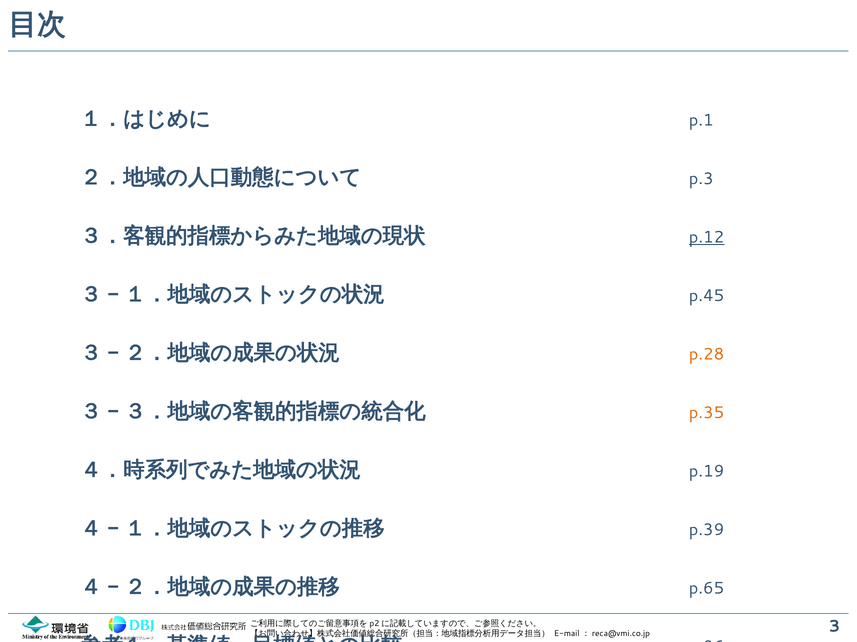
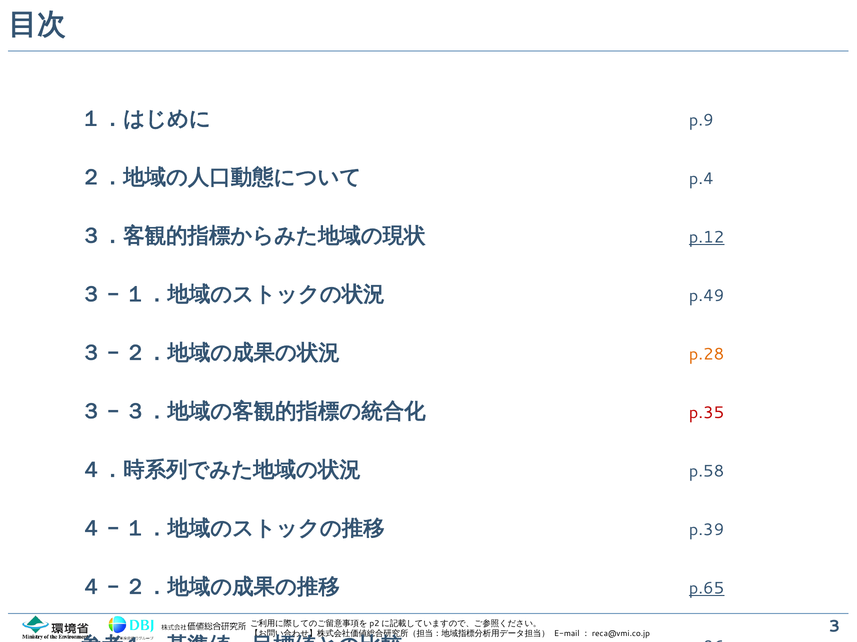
p.1: p.1 -> p.9 (701, 120)
p.3: p.3 -> p.4 (701, 179)
p.45: p.45 -> p.49 (707, 296)
p.35 colour: orange -> red (707, 413)
p.19: p.19 -> p.58 (707, 472)
p.65 underline: none -> present (707, 589)
